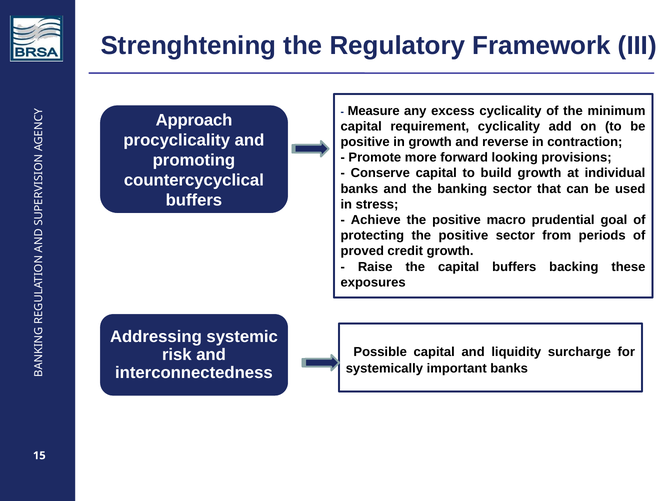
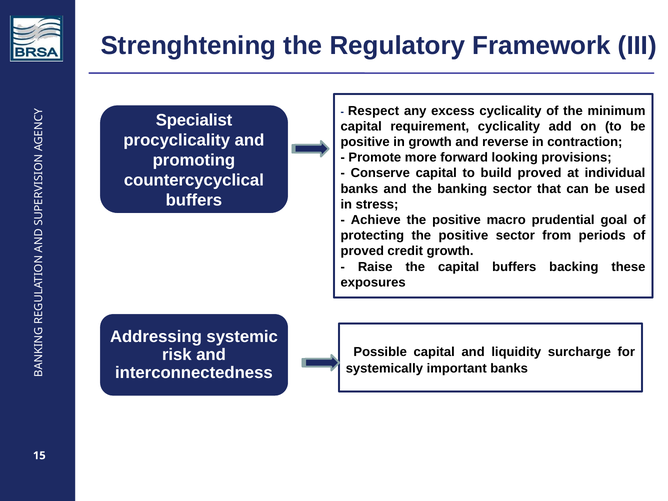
Measure: Measure -> Respect (374, 111)
Approach: Approach -> Specialist (194, 120)
build growth: growth -> proved (539, 173)
